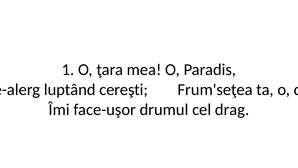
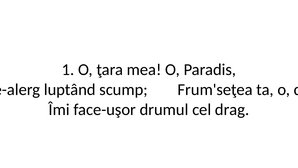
cereşti: cereşti -> scump (124, 89)
